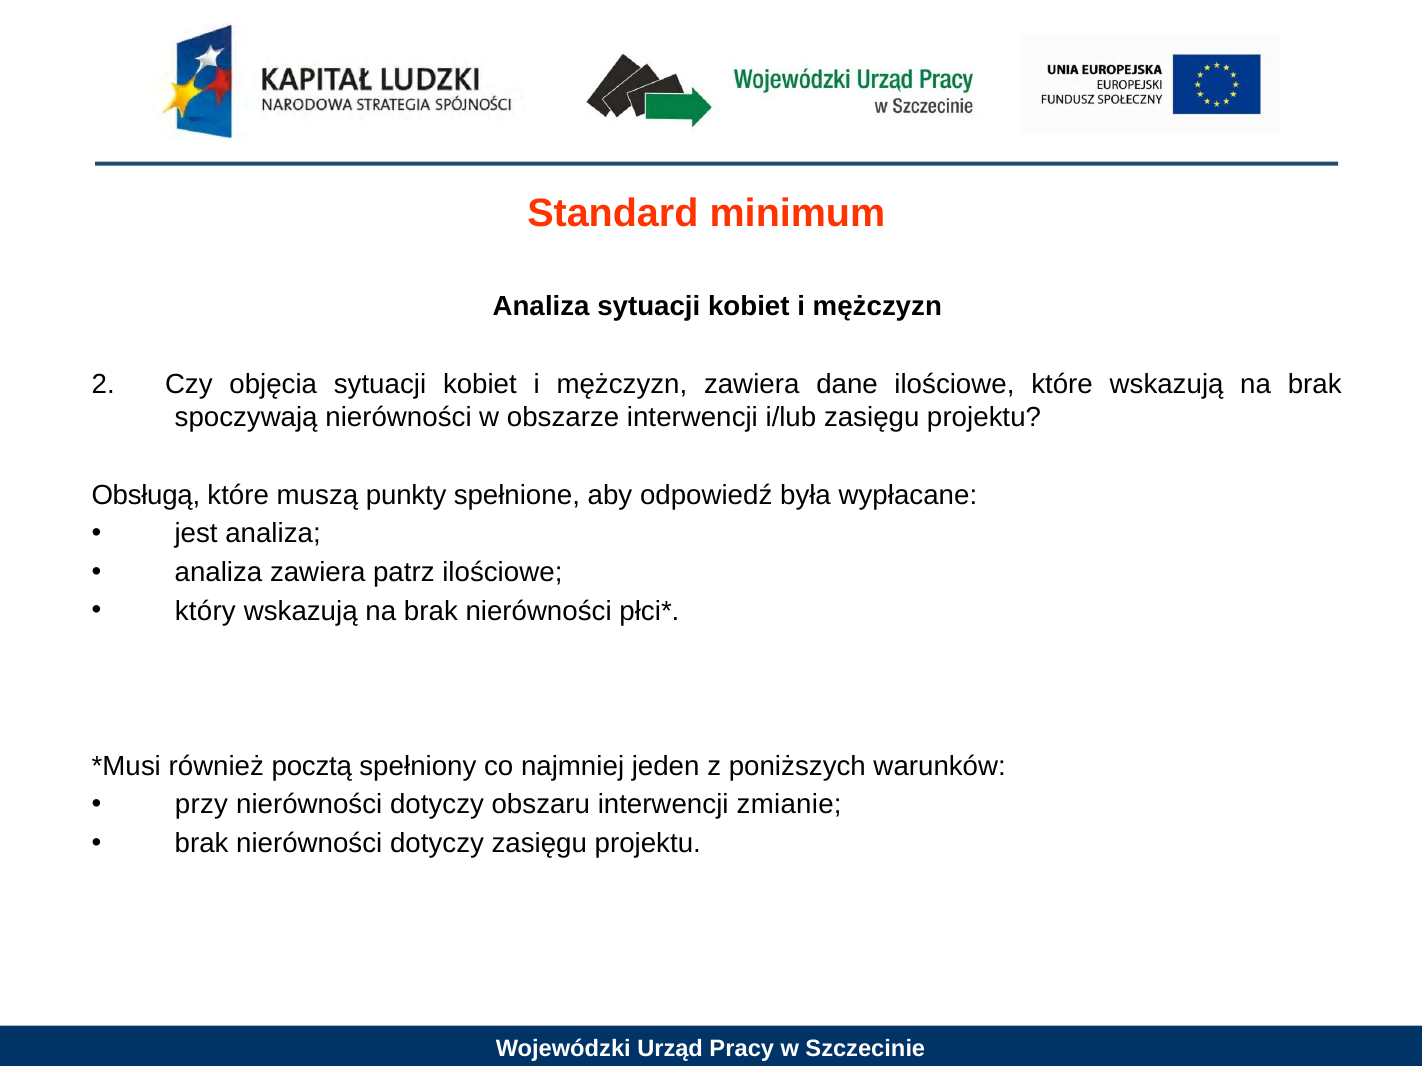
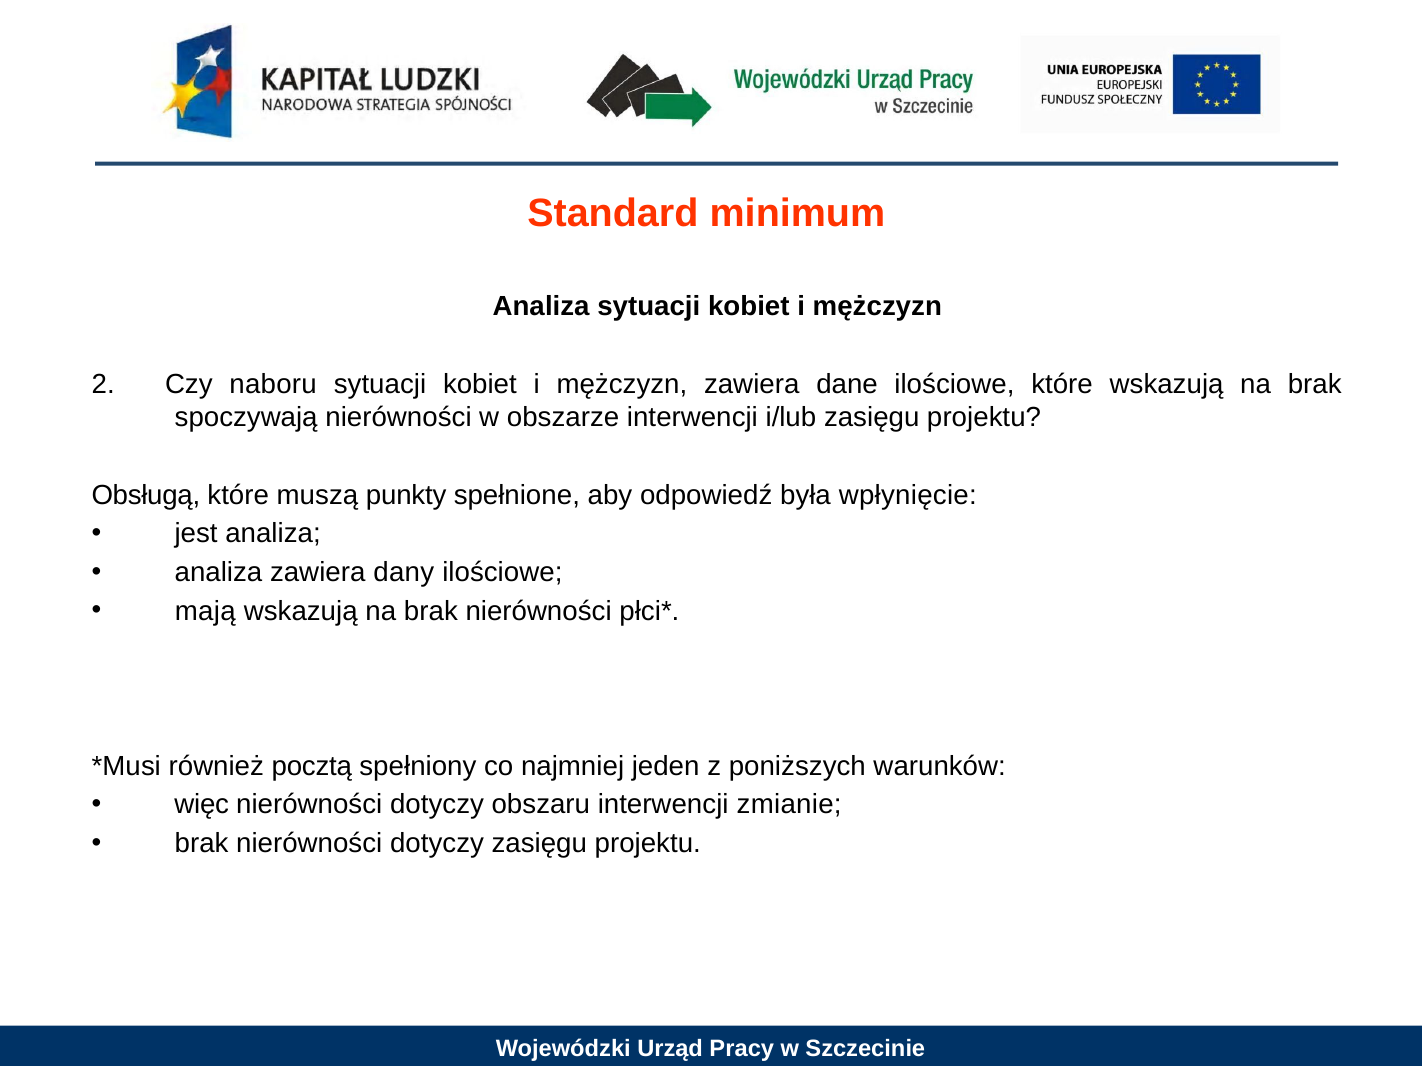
objęcia: objęcia -> naboru (273, 384)
wypłacane: wypłacane -> wpłynięcie (908, 495)
patrz: patrz -> dany (404, 573)
który: który -> mają (205, 611)
przy: przy -> więc (202, 805)
